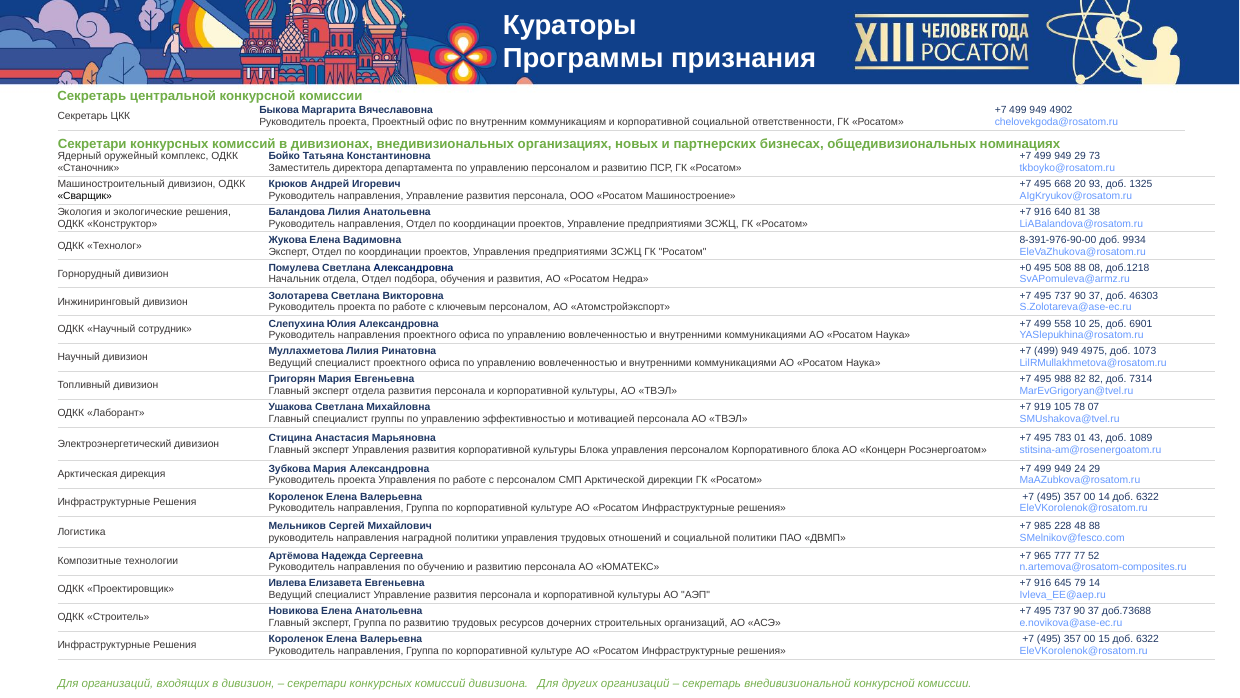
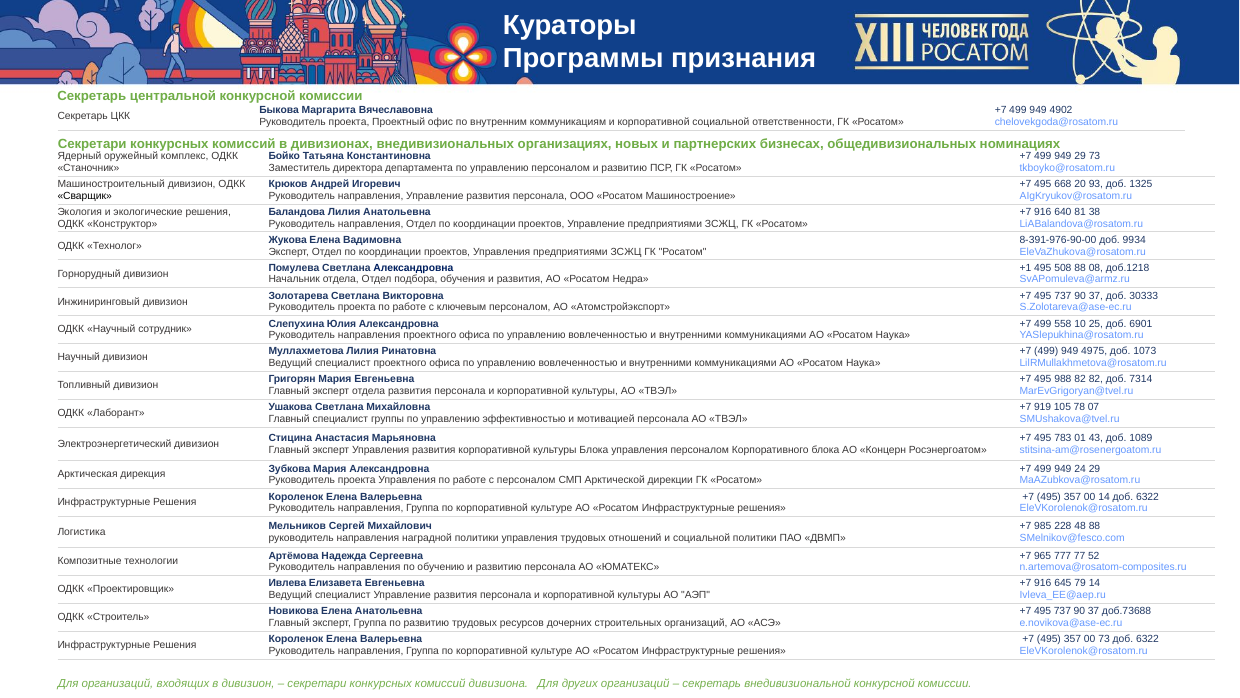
+0: +0 -> +1 (1026, 268)
46303: 46303 -> 30333 (1144, 296)
00 15: 15 -> 73 (1104, 639)
